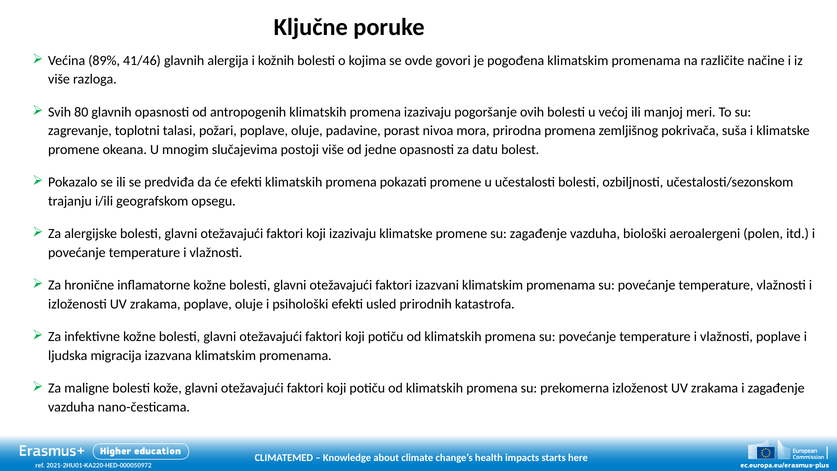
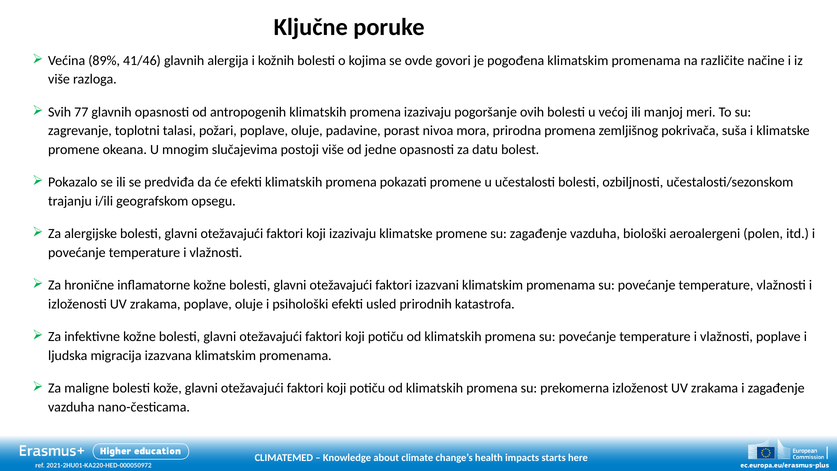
80: 80 -> 77 (81, 112)
